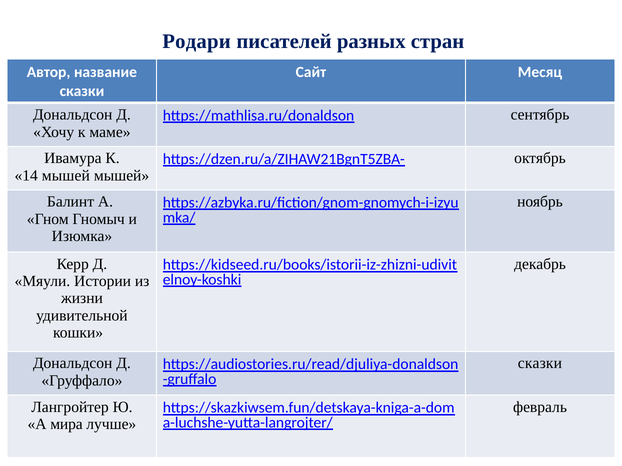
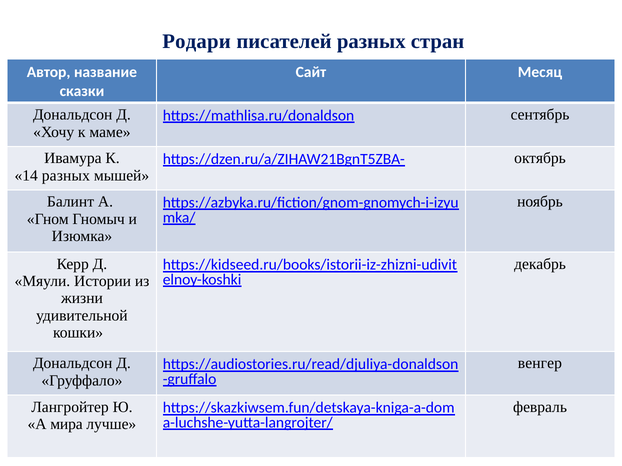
14 мышей: мышей -> разных (66, 176)
сказки: сказки -> венгер (540, 364)
